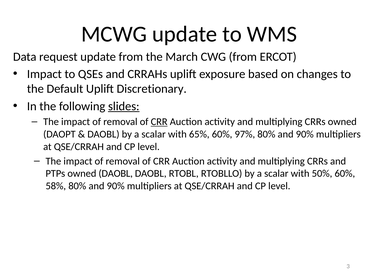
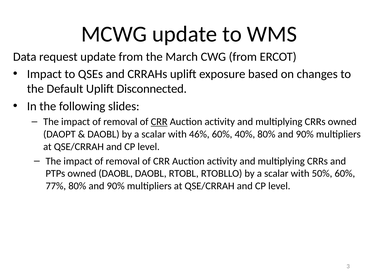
Discretionary: Discretionary -> Disconnected (152, 89)
slides underline: present -> none (124, 106)
65%: 65% -> 46% (199, 134)
97%: 97% -> 40% (245, 134)
58%: 58% -> 77% (56, 186)
